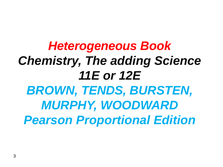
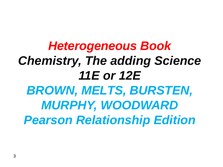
TENDS: TENDS -> MELTS (104, 91)
Proportional: Proportional -> Relationship (113, 120)
